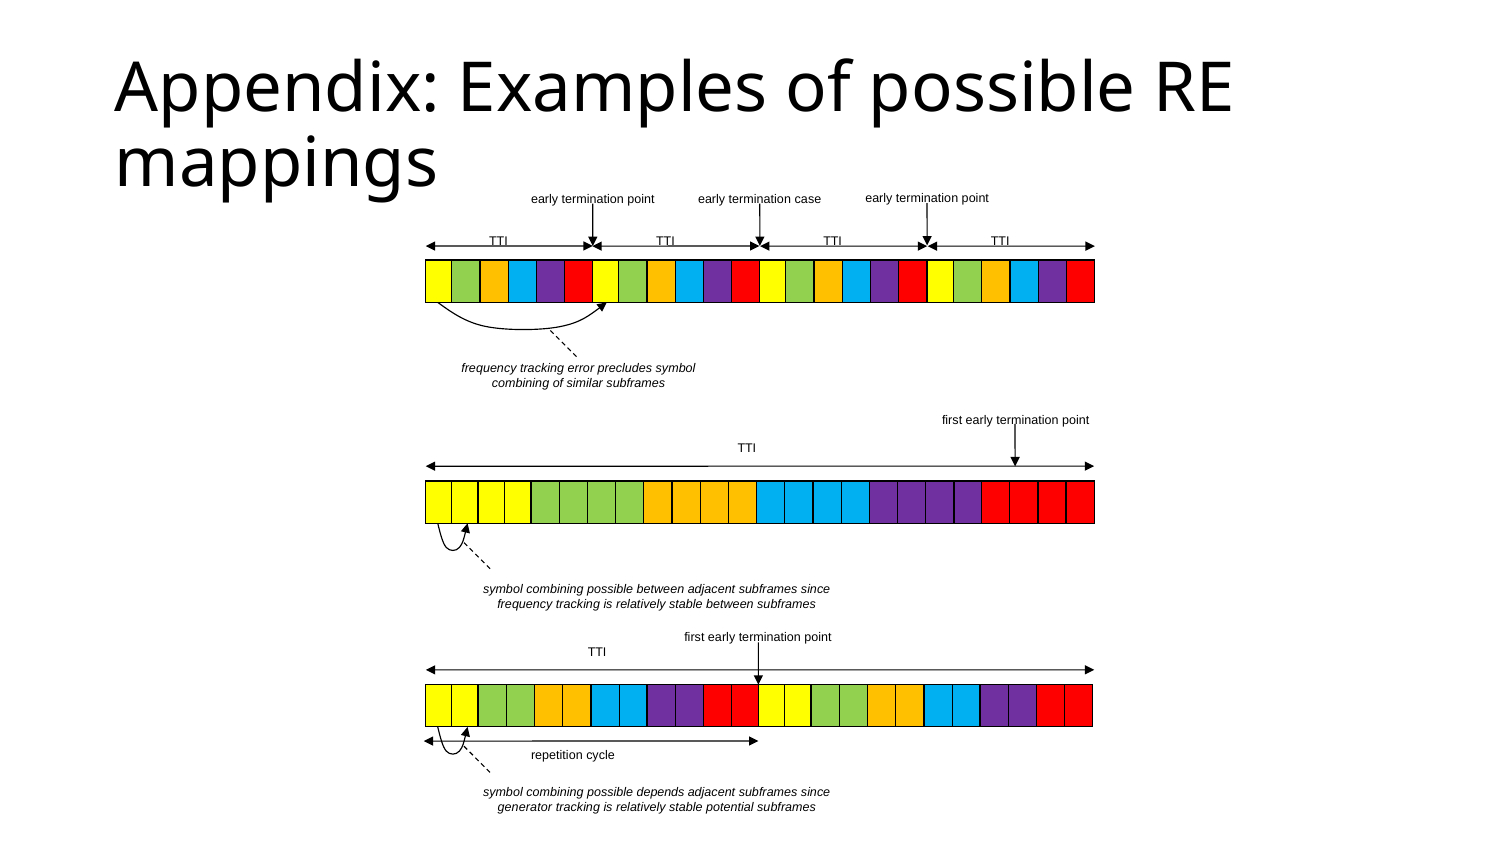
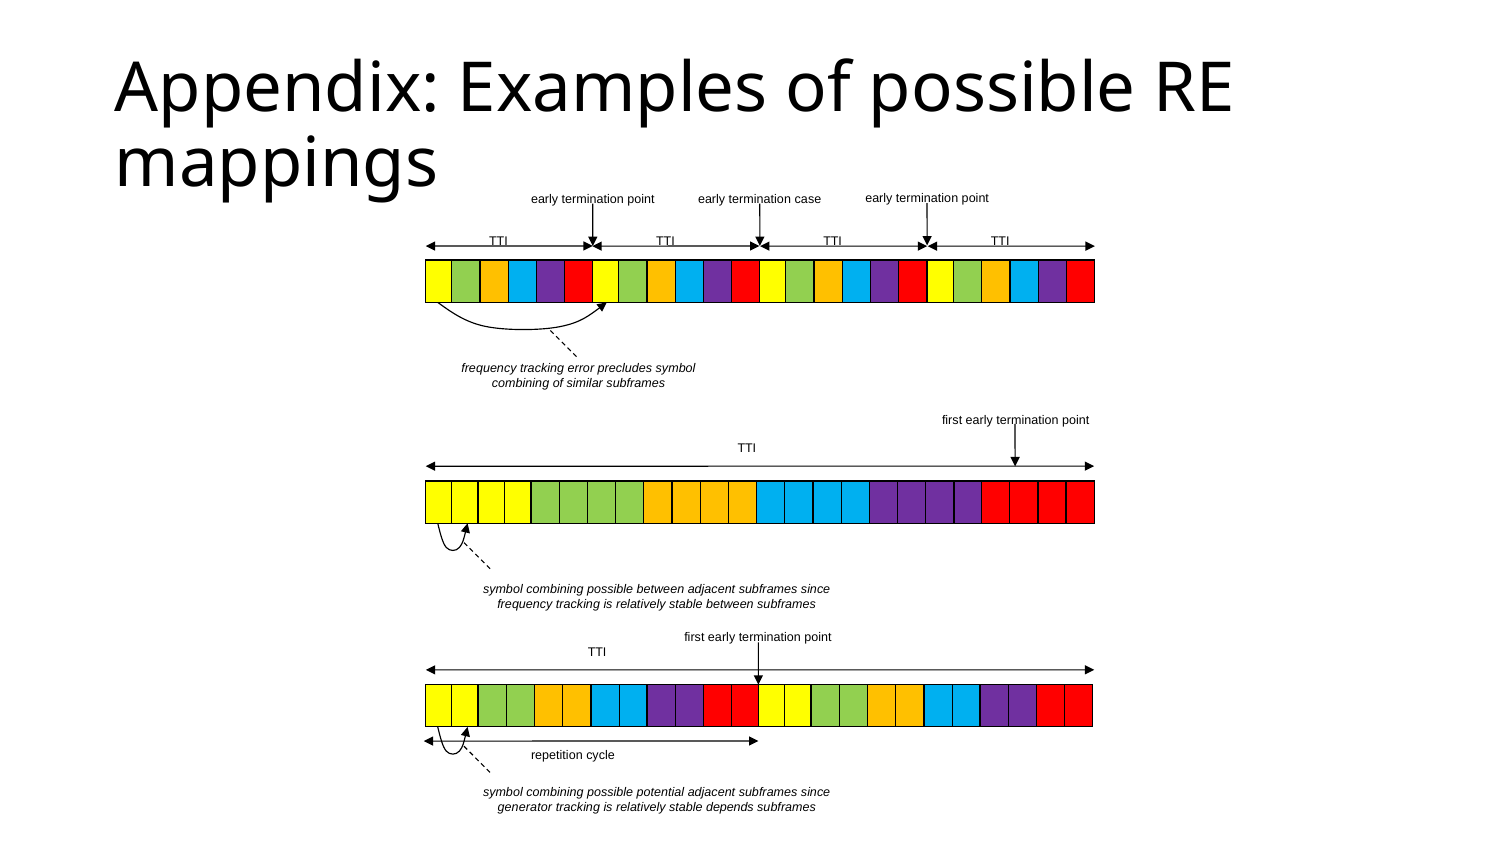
depends: depends -> potential (660, 793)
potential: potential -> depends (730, 808)
